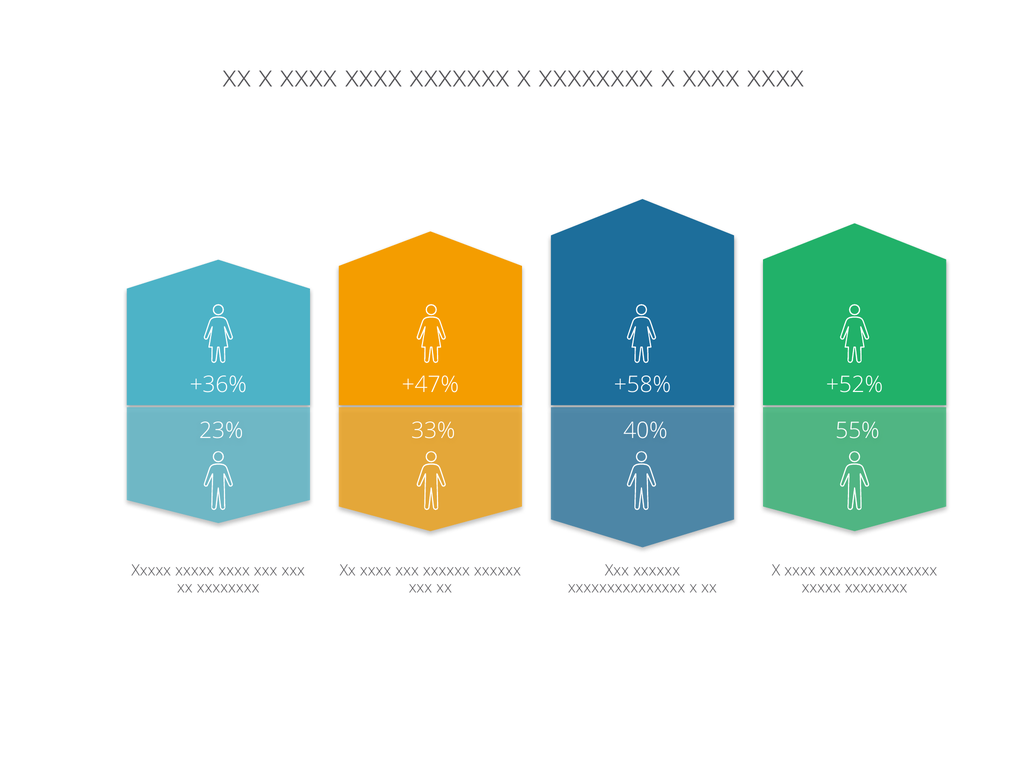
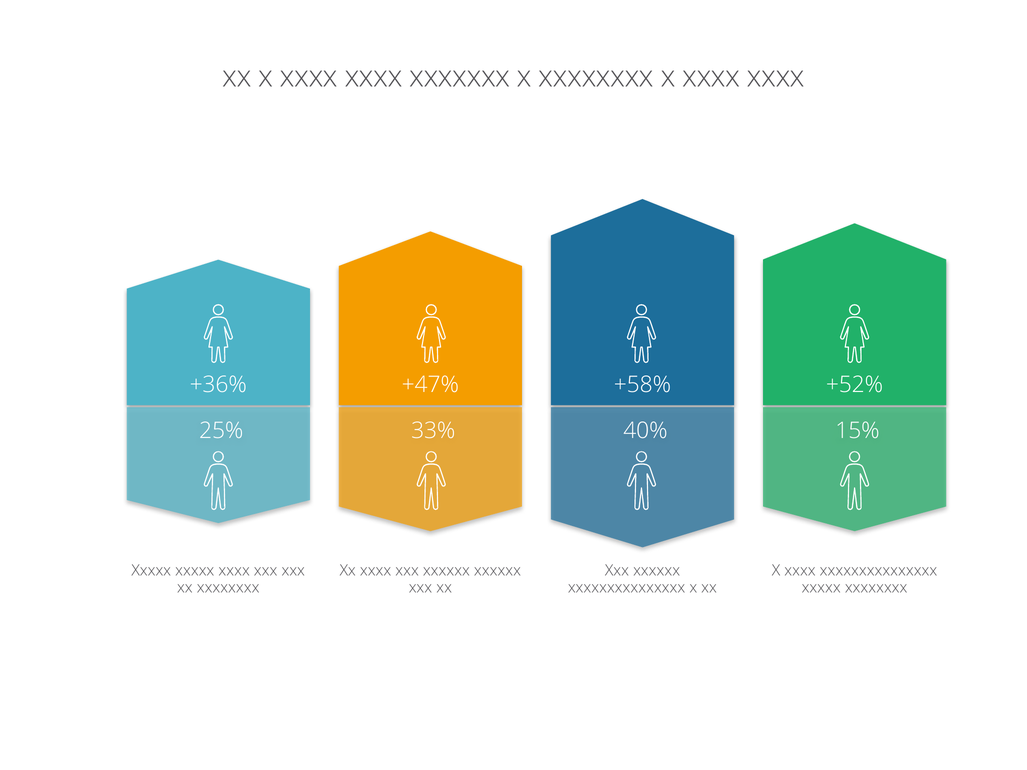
23%: 23% -> 25% (221, 431)
55%: 55% -> 15% (857, 431)
